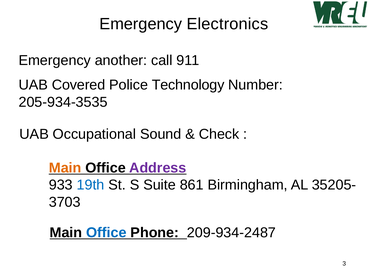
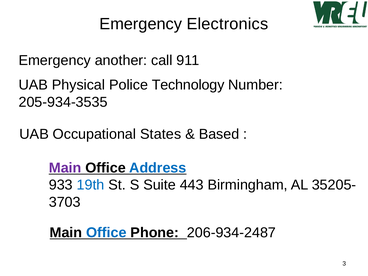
Covered: Covered -> Physical (79, 85)
Sound: Sound -> States (161, 134)
Check: Check -> Based (219, 134)
Main colour: orange -> purple (65, 168)
Address colour: purple -> blue (158, 168)
861: 861 -> 443 (192, 185)
209-934-2487: 209-934-2487 -> 206-934-2487 (231, 233)
